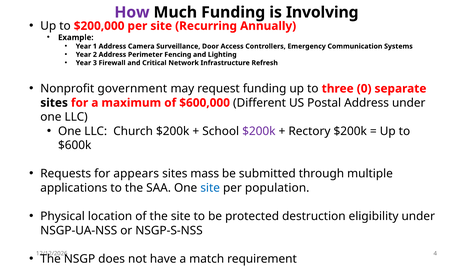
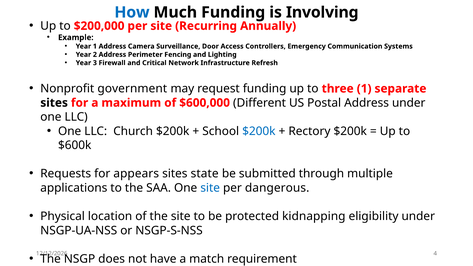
How colour: purple -> blue (132, 12)
three 0: 0 -> 1 (364, 89)
$200k colour: purple -> blue (259, 131)
mass: mass -> state (205, 174)
population: population -> dangerous (277, 188)
destruction: destruction -> kidnapping (314, 216)
